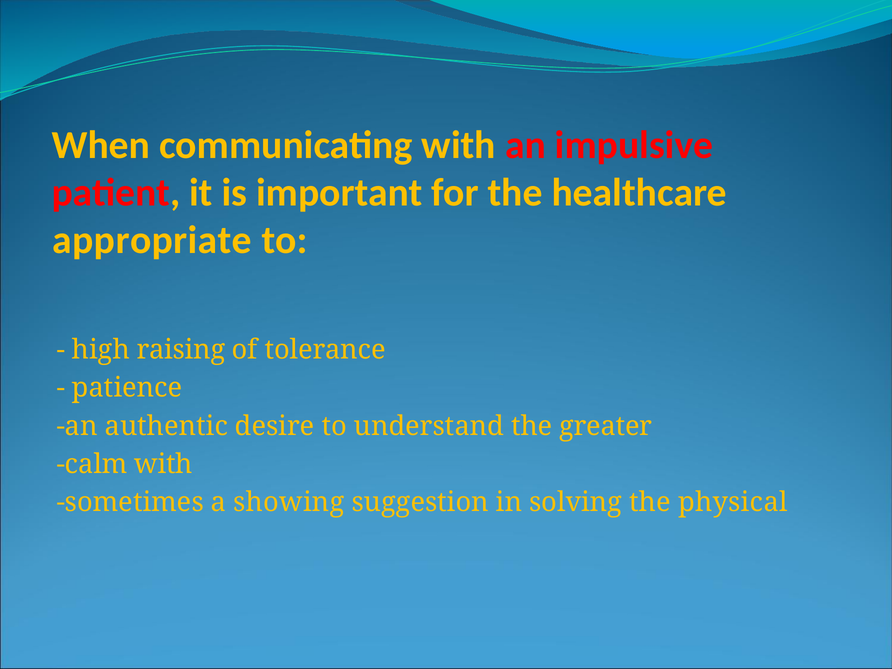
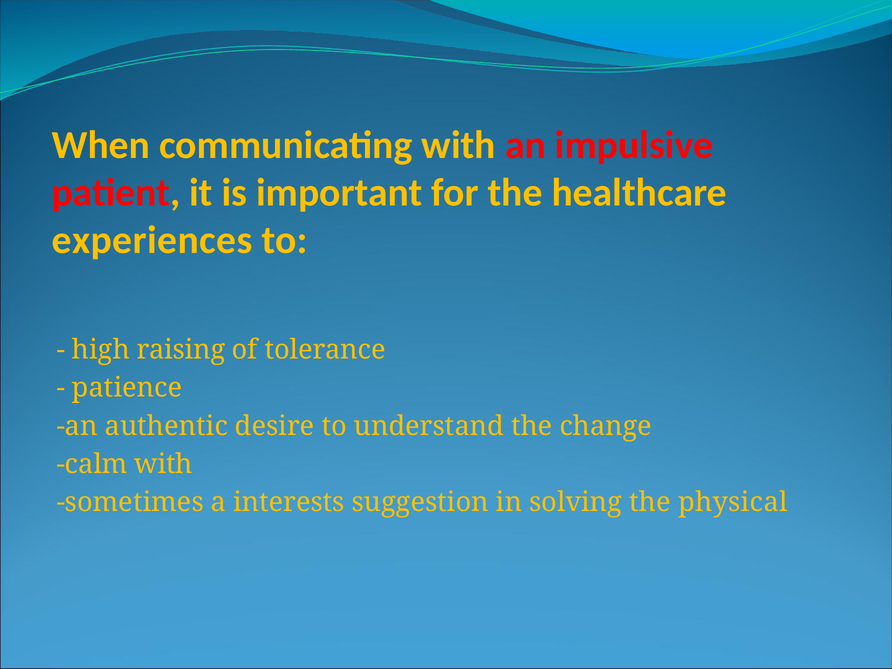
appropriate: appropriate -> experiences (152, 240)
greater: greater -> change (606, 426)
showing: showing -> interests (289, 502)
